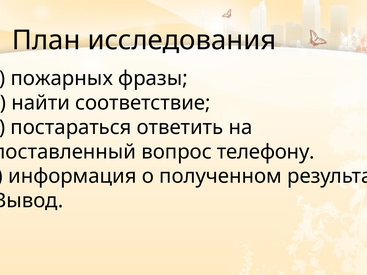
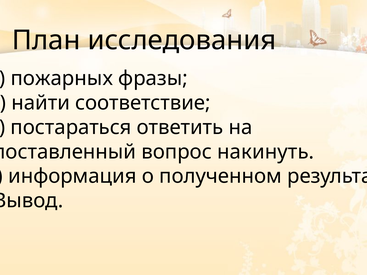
телефону: телефону -> накинуть (266, 152)
